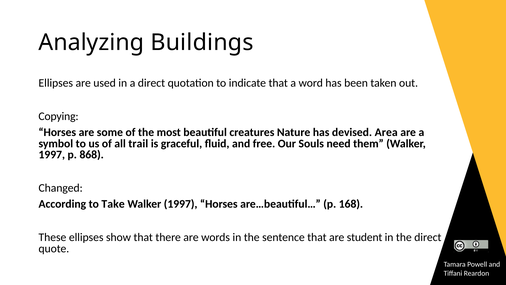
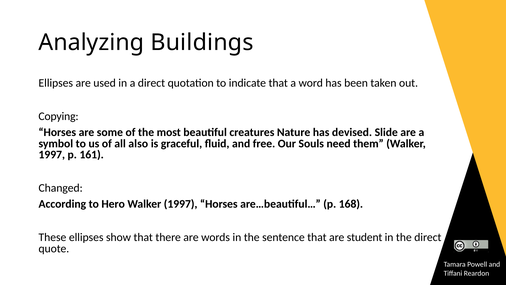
Area: Area -> Slide (386, 132)
trail: trail -> also (138, 143)
868: 868 -> 161 (92, 155)
Take: Take -> Hero (113, 204)
